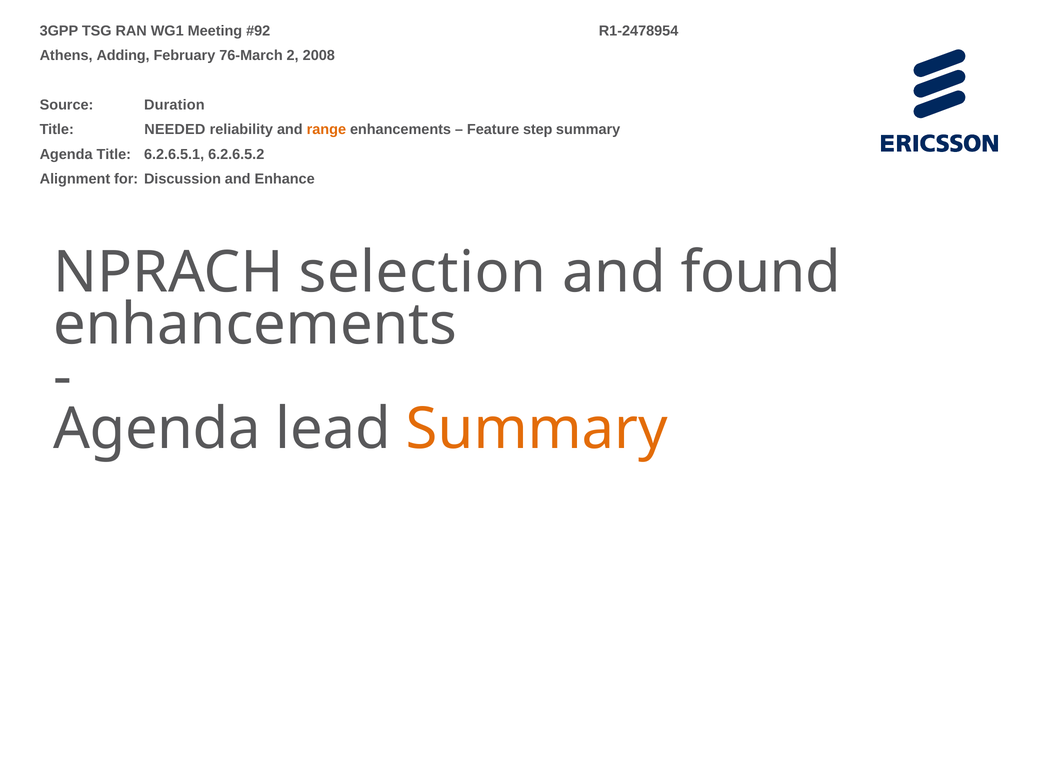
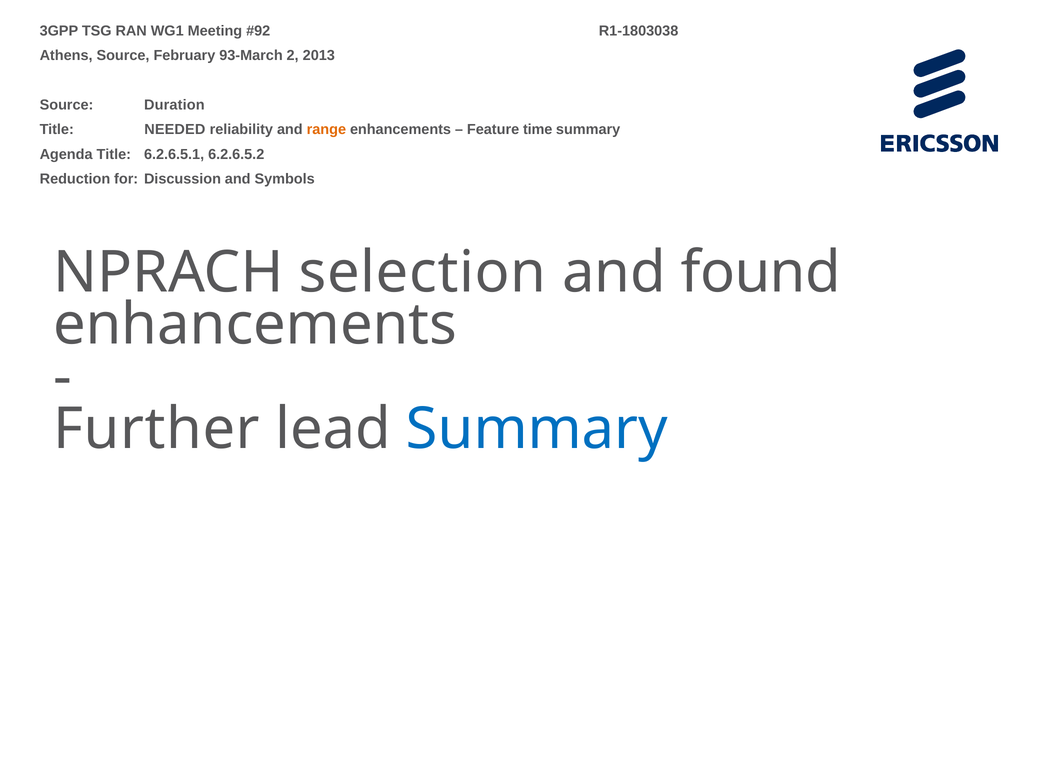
R1-2478954: R1-2478954 -> R1-1803038 (639, 31)
Athens Adding: Adding -> Source (123, 56)
76-March: 76-March -> 93-March (251, 56)
2008: 2008 -> 2013 (319, 56)
step: step -> time (538, 129)
Alignment: Alignment -> Reduction (75, 179)
Enhance: Enhance -> Symbols (285, 179)
Agenda: Agenda -> Further (156, 429)
Summary colour: orange -> blue (537, 429)
